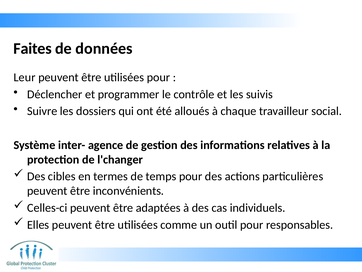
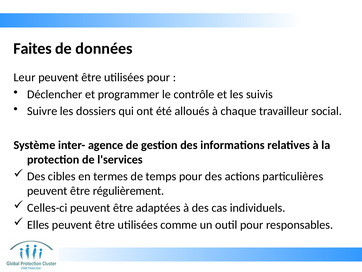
l'changer: l'changer -> l'services (120, 159)
inconvénients: inconvénients -> régulièrement (128, 191)
